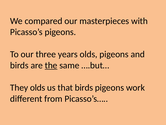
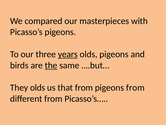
years underline: none -> present (68, 54)
that birds: birds -> from (84, 87)
pigeons work: work -> from (135, 87)
